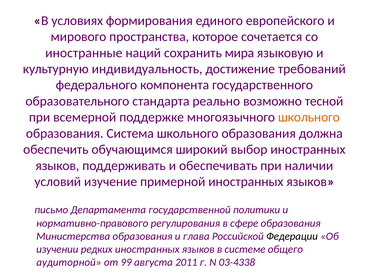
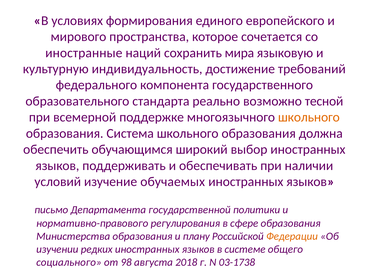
примерной: примерной -> обучаемых (173, 182)
глава: глава -> плану (196, 236)
Федерации colour: black -> orange (292, 236)
аудиторной: аудиторной -> социального (69, 262)
99: 99 -> 98 (126, 262)
2011: 2011 -> 2018 (186, 262)
03-4338: 03-4338 -> 03-1738 (237, 262)
